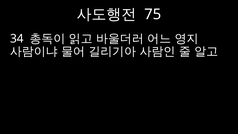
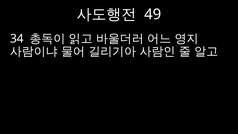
75: 75 -> 49 (153, 14)
